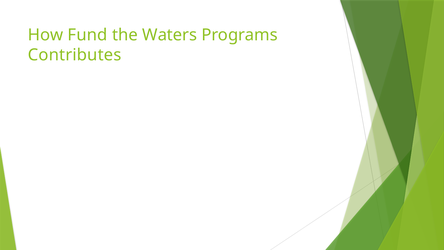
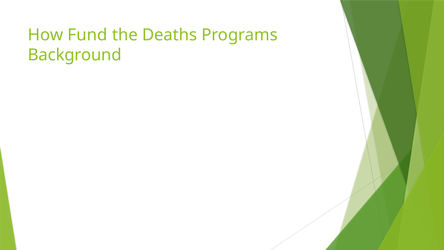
Waters: Waters -> Deaths (170, 35)
Contributes: Contributes -> Background (75, 55)
